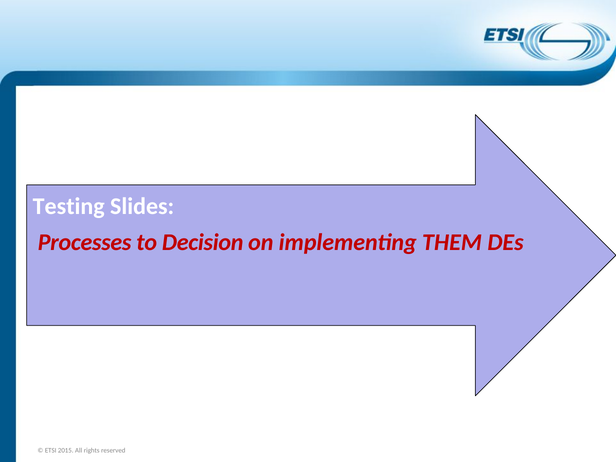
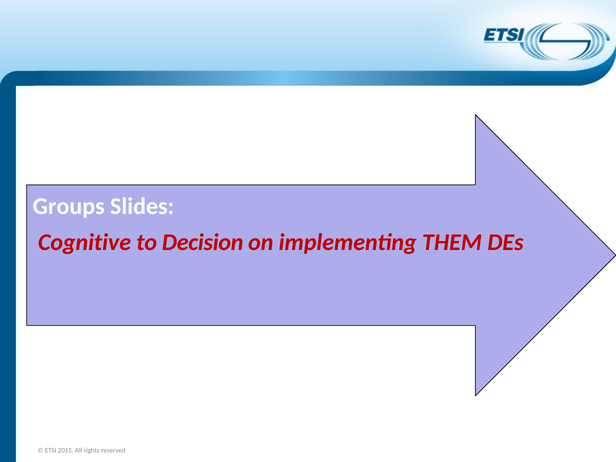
Testing: Testing -> Groups (69, 207)
Processes: Processes -> Cognitive (85, 242)
